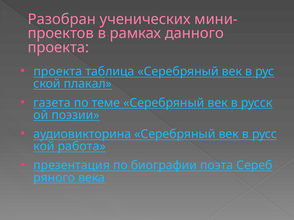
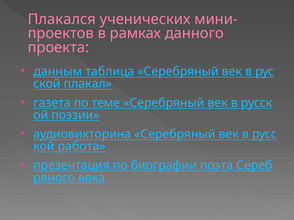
Разобран: Разобран -> Плакался (62, 19)
проекта: проекта -> данным (58, 72)
